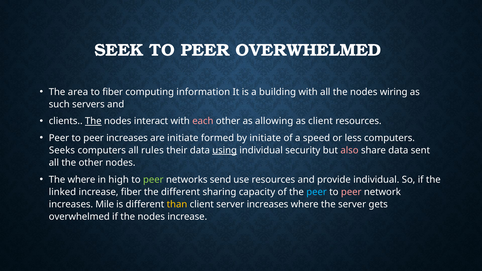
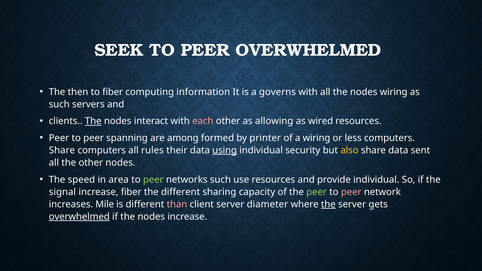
area: area -> then (78, 92)
building: building -> governs (277, 92)
as client: client -> wired (321, 121)
peer increases: increases -> spanning (127, 138)
are initiate: initiate -> among (183, 138)
by initiate: initiate -> printer (265, 138)
a speed: speed -> wiring (317, 138)
Seeks: Seeks -> Share (62, 150)
also colour: pink -> yellow (349, 150)
The where: where -> speed (81, 180)
high: high -> area (119, 180)
networks send: send -> such (220, 180)
linked: linked -> signal (62, 192)
peer colour: light blue -> light green (317, 192)
than colour: yellow -> pink (177, 204)
server increases: increases -> diameter (267, 204)
the underline: none -> present (328, 204)
overwhelmed underline: none -> present (79, 217)
